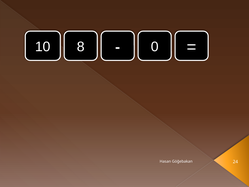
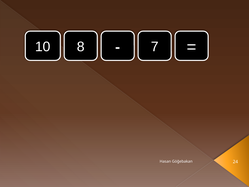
0: 0 -> 7 (155, 47)
